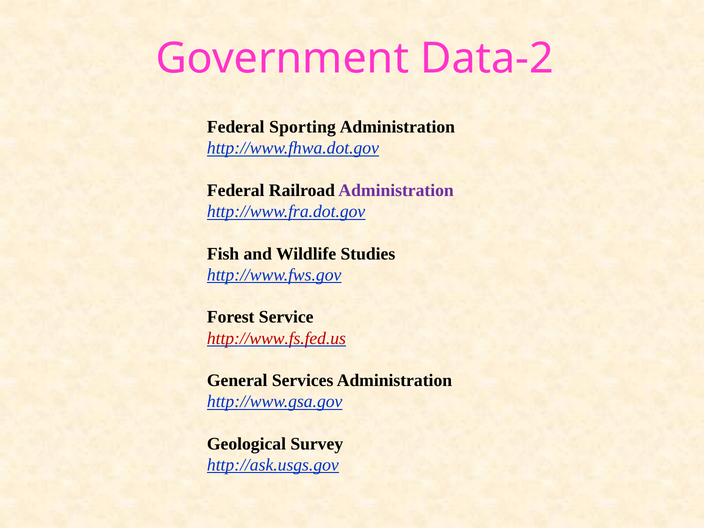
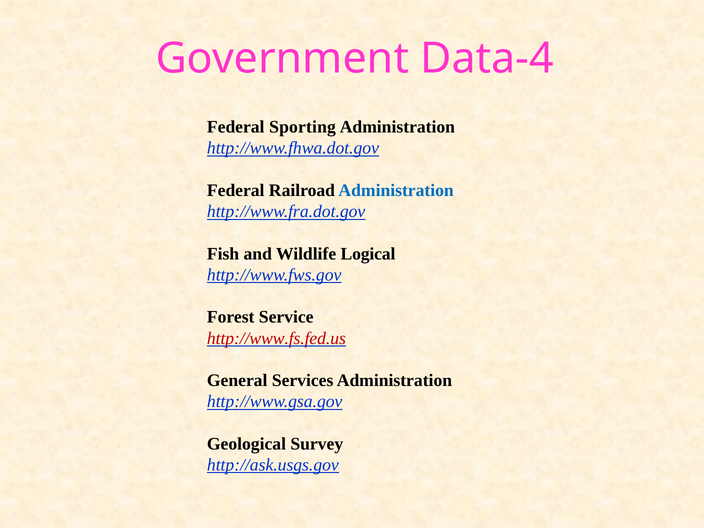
Data-2: Data-2 -> Data-4 (487, 59)
Administration colour: purple -> blue (396, 190)
Studies: Studies -> Logical (368, 254)
